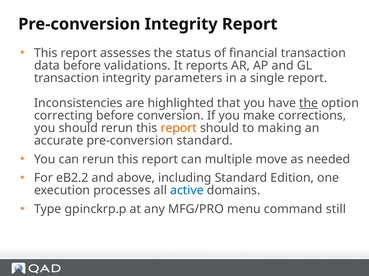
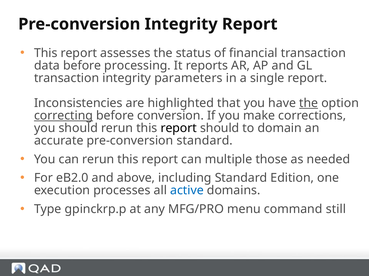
validations: validations -> processing (137, 66)
correcting underline: none -> present (64, 116)
report colour: orange -> black (179, 128)
making: making -> domain (280, 128)
move: move -> those (272, 160)
eB2.2: eB2.2 -> eB2.0 (72, 178)
